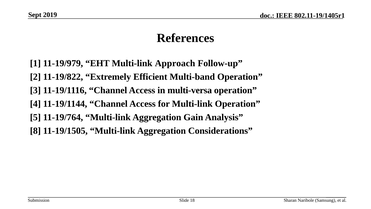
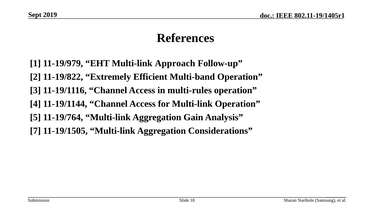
multi-versa: multi-versa -> multi-rules (190, 90)
8: 8 -> 7 (35, 131)
